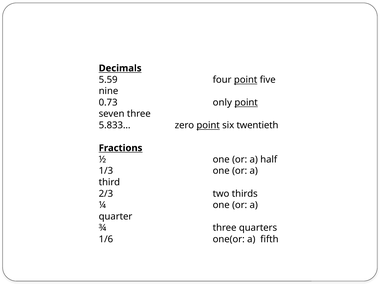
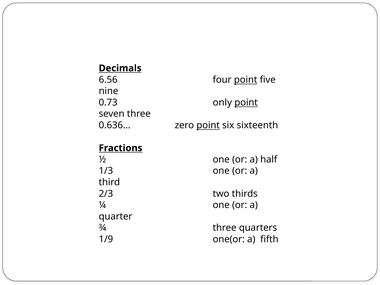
5.59: 5.59 -> 6.56 (108, 80)
5.833…: 5.833… -> 0.636… (115, 125)
twentieth: twentieth -> sixteenth (257, 125)
1/6: 1/6 -> 1/9 (106, 239)
